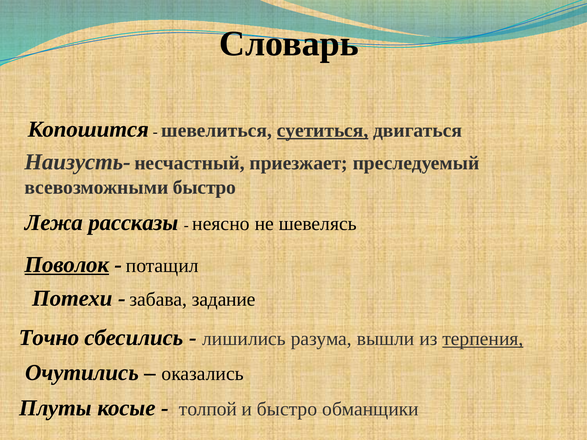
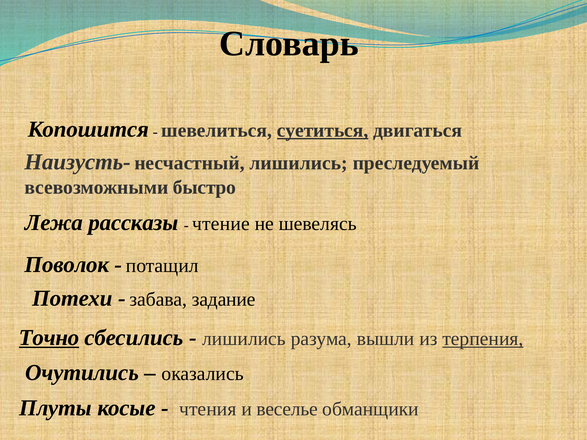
несчастный приезжает: приезжает -> лишились (299, 163)
неясно: неясно -> чтение (221, 224)
Поволок underline: present -> none (67, 265)
Точно underline: none -> present (49, 338)
толпой: толпой -> чтения (208, 409)
и быстро: быстро -> веселье (287, 409)
